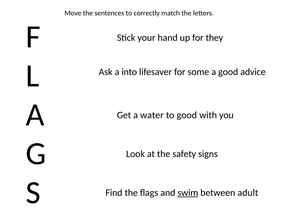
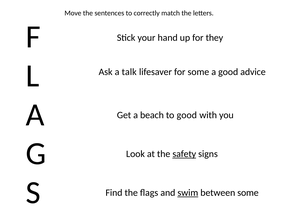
into: into -> talk (129, 72)
water: water -> beach (152, 115)
safety underline: none -> present (184, 154)
between adult: adult -> some (248, 193)
